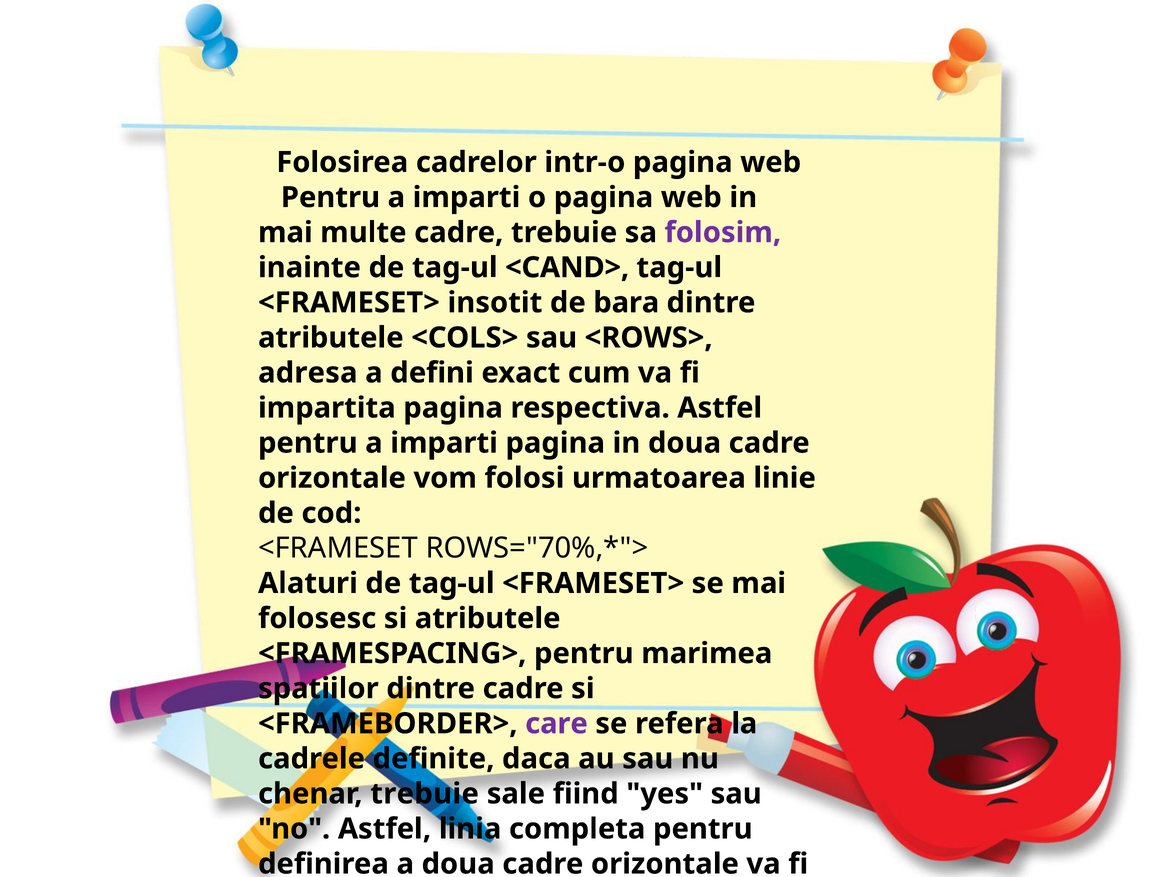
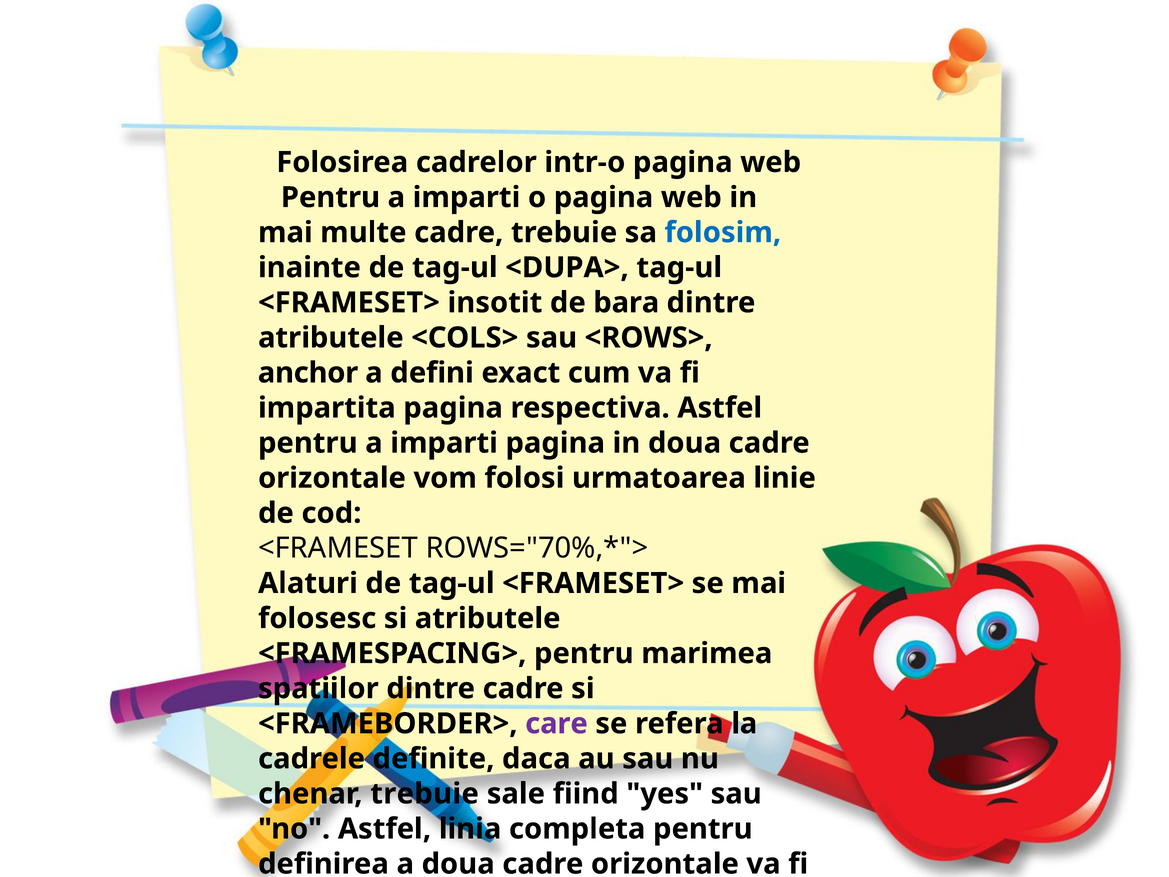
folosim colour: purple -> blue (723, 232)
<CAND>: <CAND> -> <DUPA> (567, 268)
adresa: adresa -> anchor (308, 373)
